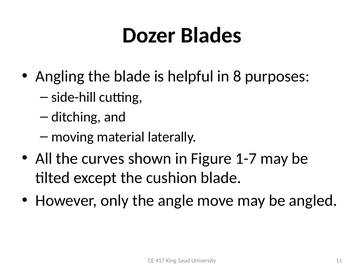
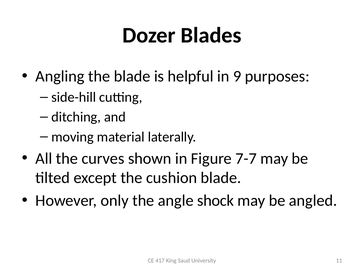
8: 8 -> 9 (237, 76)
1-7: 1-7 -> 7-7 (246, 158)
move: move -> shock (216, 201)
